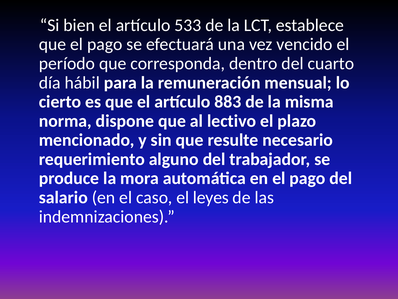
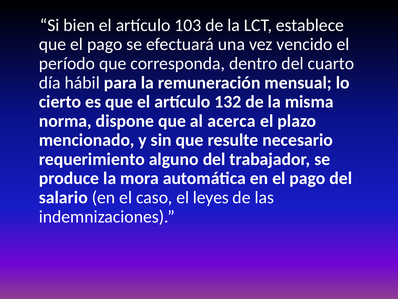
533: 533 -> 103 (188, 25)
883: 883 -> 132 (228, 102)
lectivo: lectivo -> acerca (232, 121)
